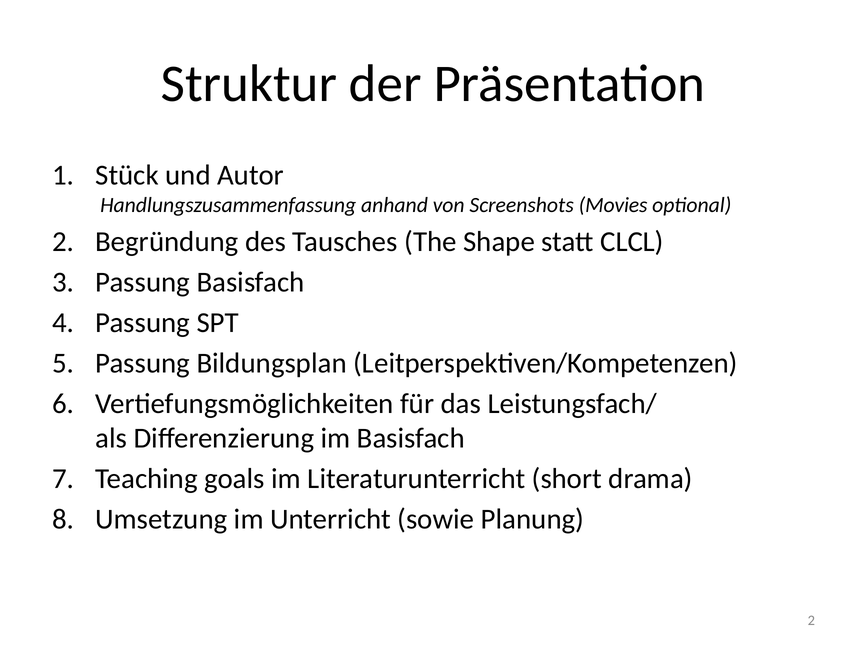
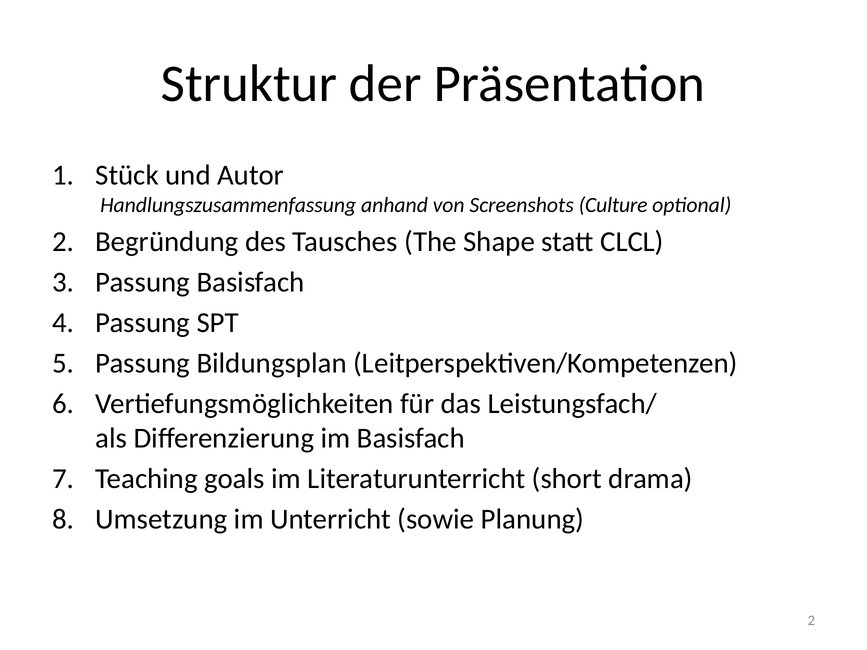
Movies: Movies -> Culture (613, 205)
